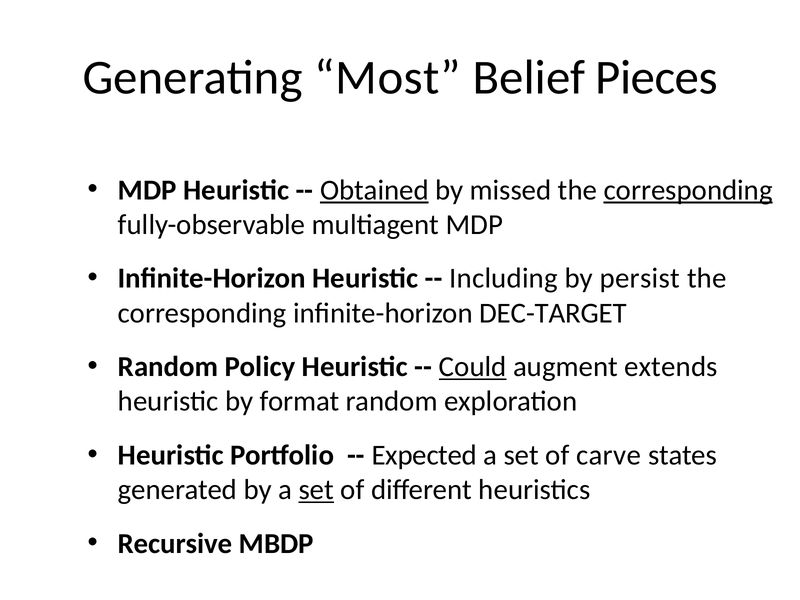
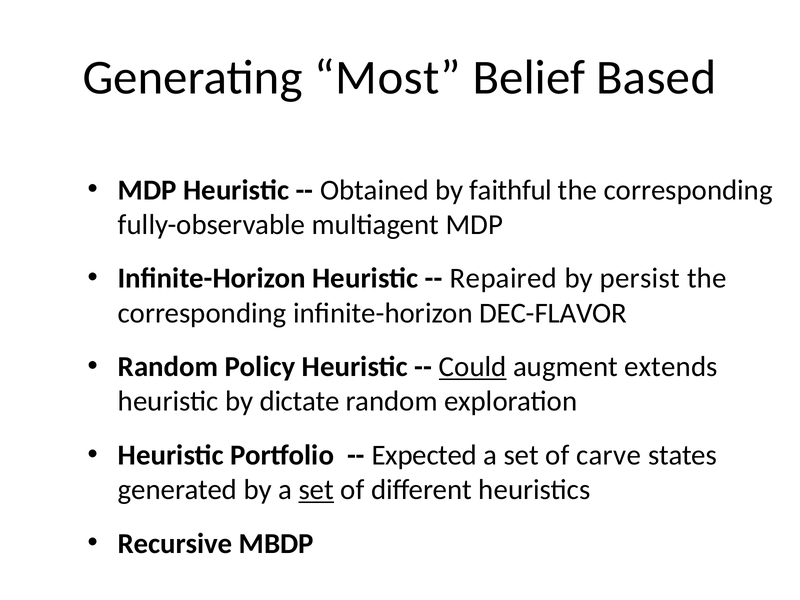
Pieces: Pieces -> Based (656, 77)
Obtained underline: present -> none (374, 190)
missed: missed -> faithful (511, 190)
corresponding underline: present -> none (688, 190)
Including: Including -> Repaired (504, 278)
DEC-TARGET: DEC-TARGET -> DEC-FLAVOR (553, 313)
format: format -> dictate (300, 401)
